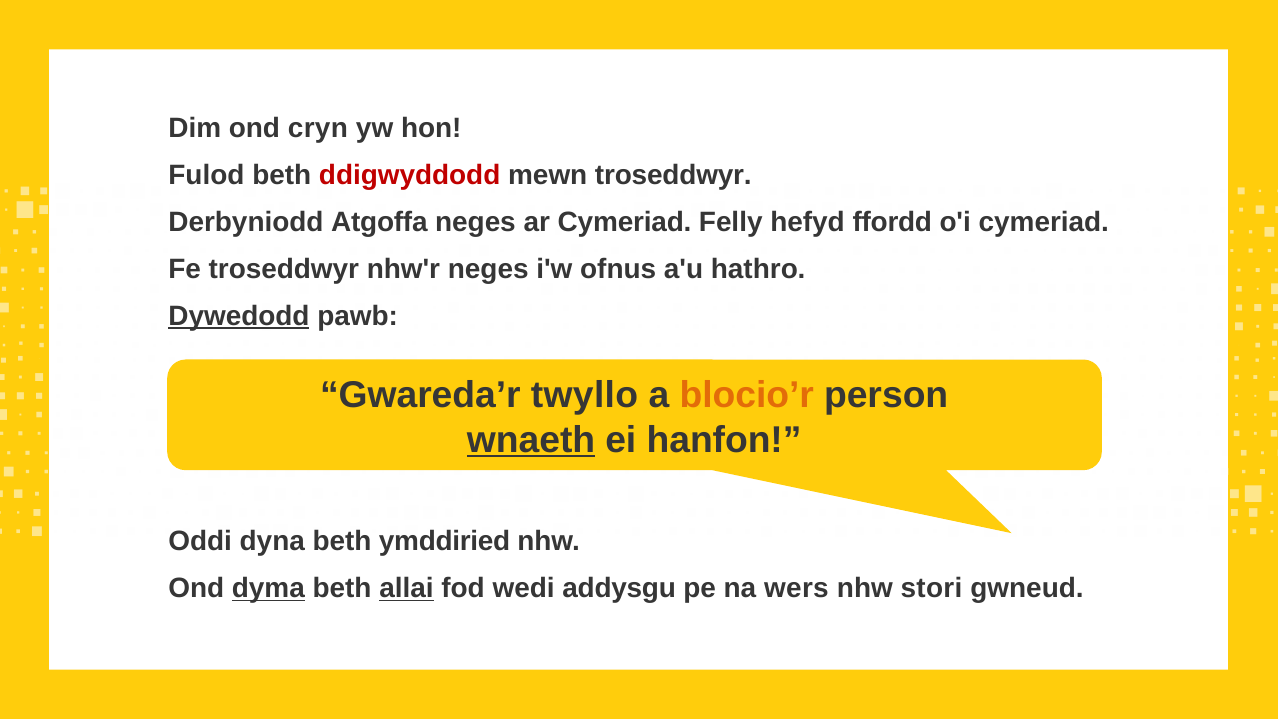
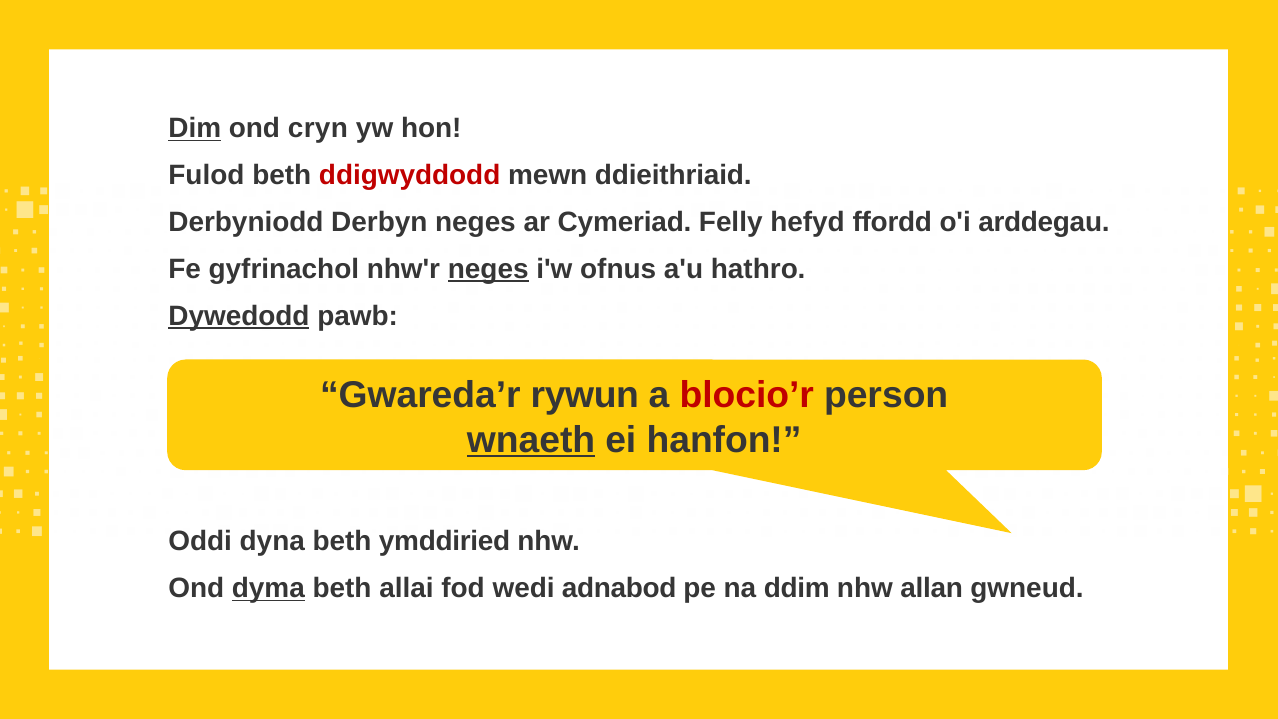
Dim underline: none -> present (195, 128)
mewn troseddwyr: troseddwyr -> ddieithriaid (673, 175)
Atgoffa: Atgoffa -> Derbyn (379, 222)
o'i cymeriad: cymeriad -> arddegau (1044, 222)
Fe troseddwyr: troseddwyr -> gyfrinachol (284, 269)
neges underline: none -> present (488, 269)
twyllo: twyllo -> rywun (585, 395)
blocio’r colour: orange -> red (747, 395)
allai underline: present -> none (406, 588)
addysgu: addysgu -> adnabod (619, 588)
wers: wers -> ddim (797, 588)
stori: stori -> allan (932, 588)
